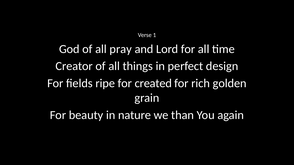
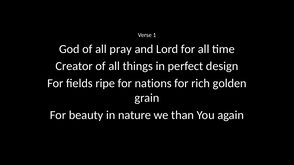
created: created -> nations (153, 83)
